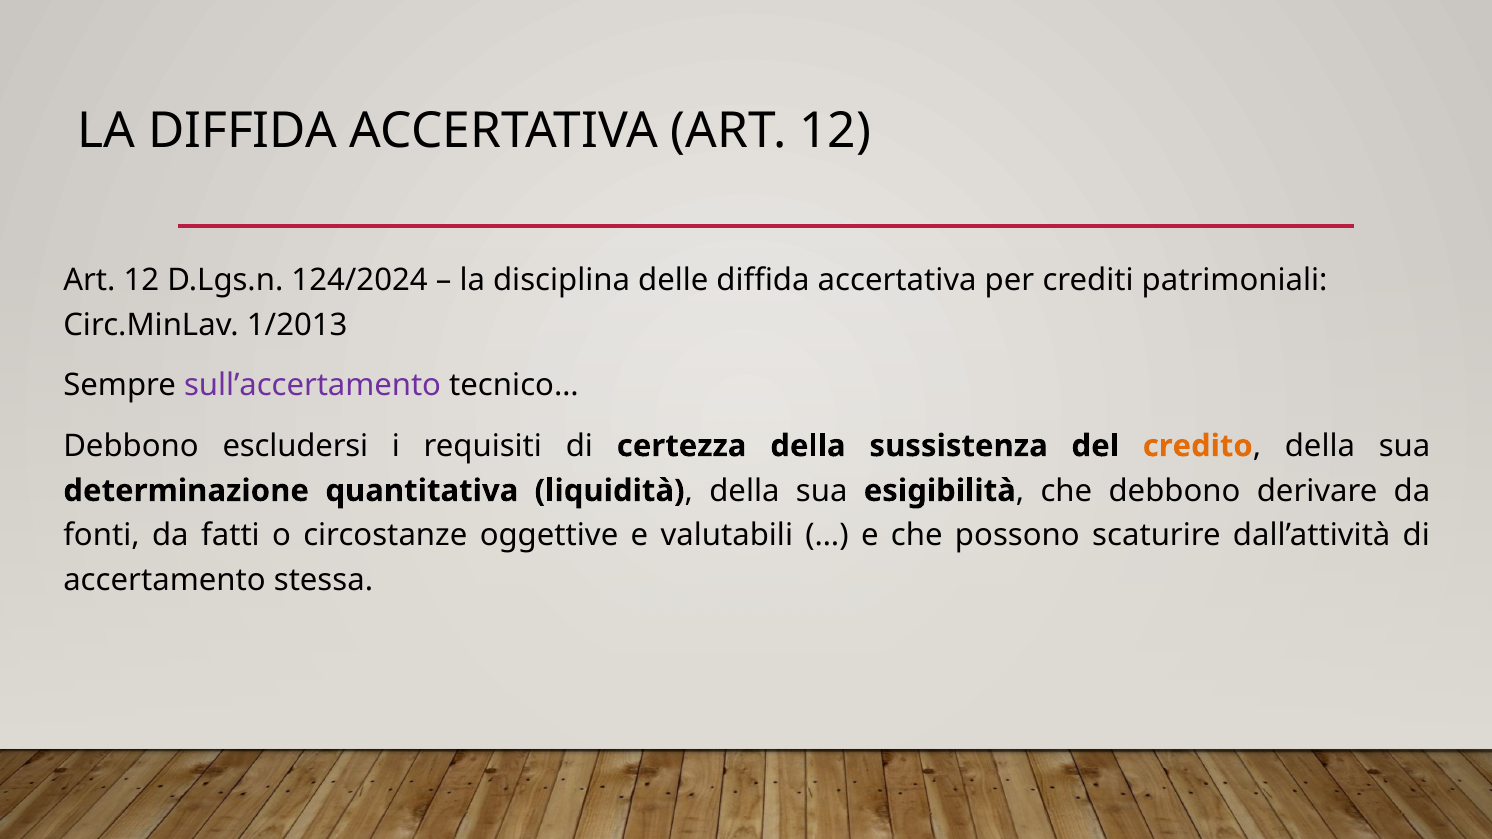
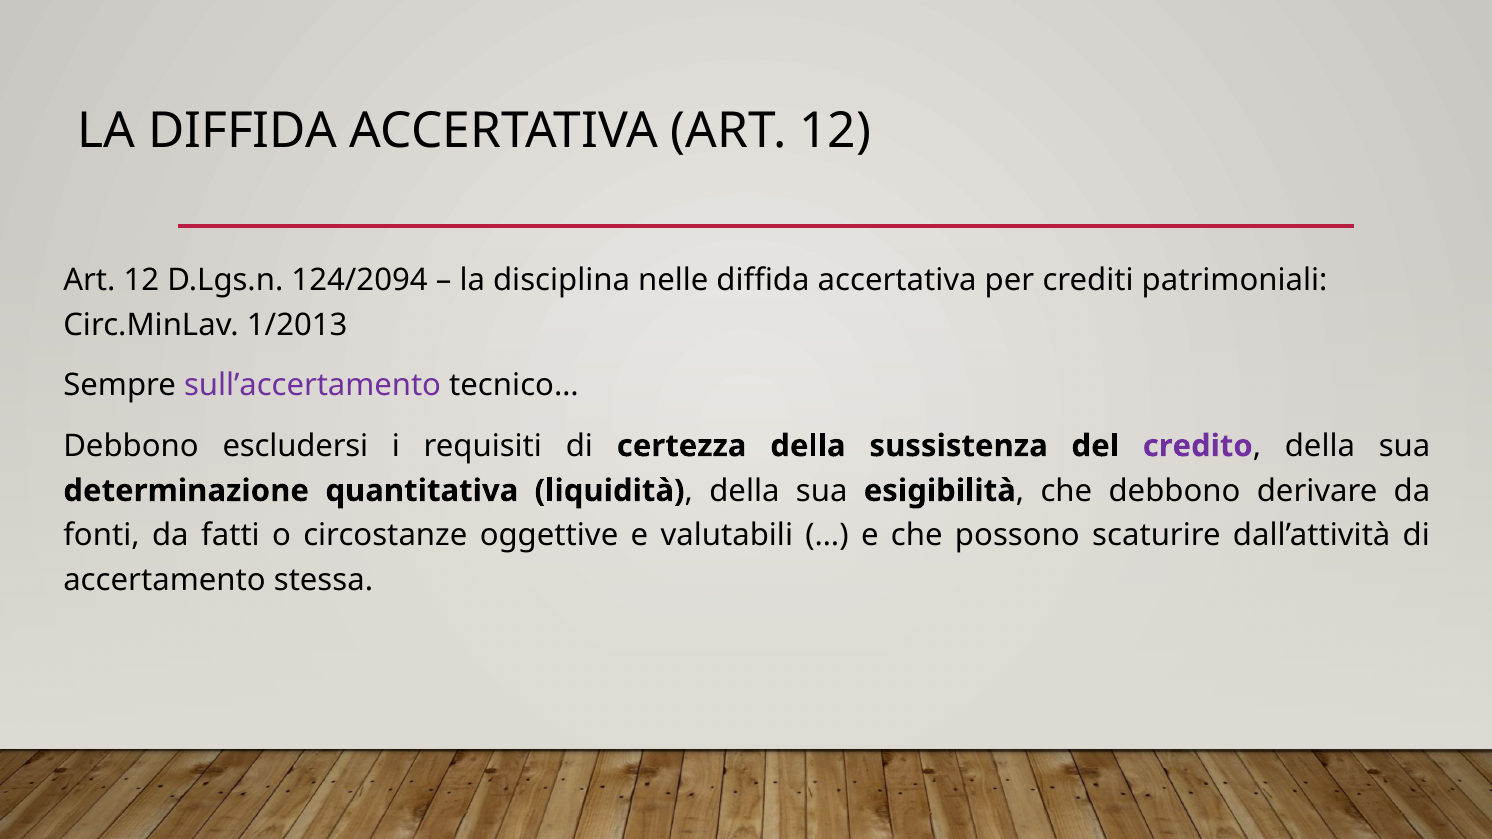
124/2024: 124/2024 -> 124/2094 (360, 281)
delle: delle -> nelle (673, 281)
credito colour: orange -> purple (1198, 446)
